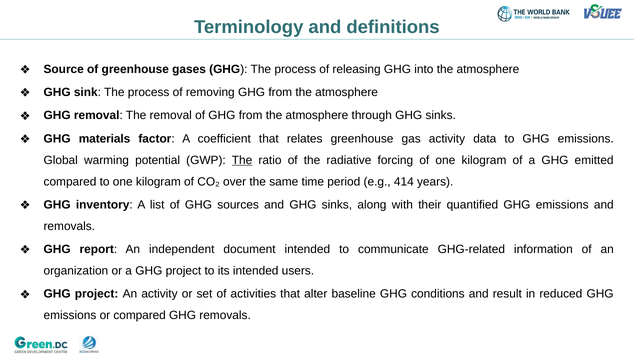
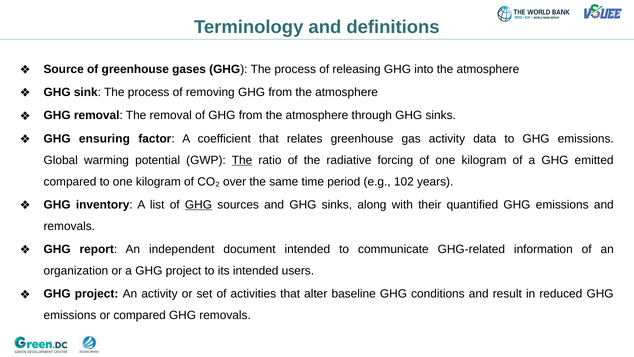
materials: materials -> ensuring (104, 139)
414: 414 -> 102 (404, 181)
GHG underline: none -> present (199, 205)
